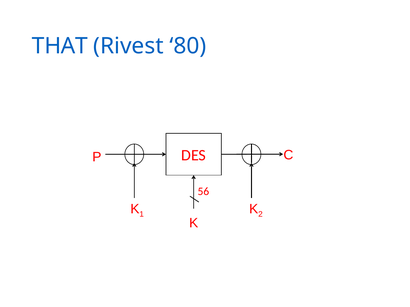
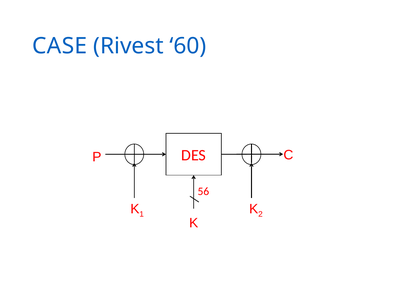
THAT: THAT -> CASE (60, 46)
80: 80 -> 60 (188, 46)
